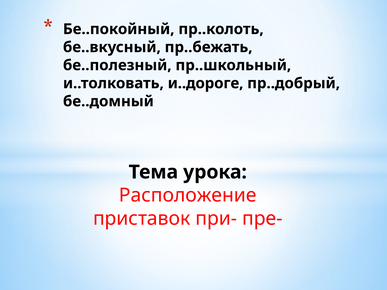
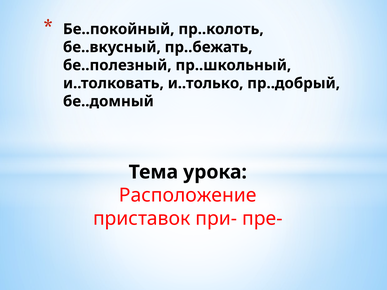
и..дороге: и..дороге -> и..только (206, 83)
